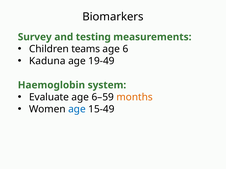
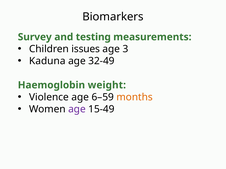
teams: teams -> issues (86, 49)
6: 6 -> 3 (125, 49)
19-49: 19-49 -> 32-49 (101, 61)
system: system -> weight (107, 85)
Evaluate: Evaluate -> Violence (49, 97)
age colour: blue -> purple (77, 109)
